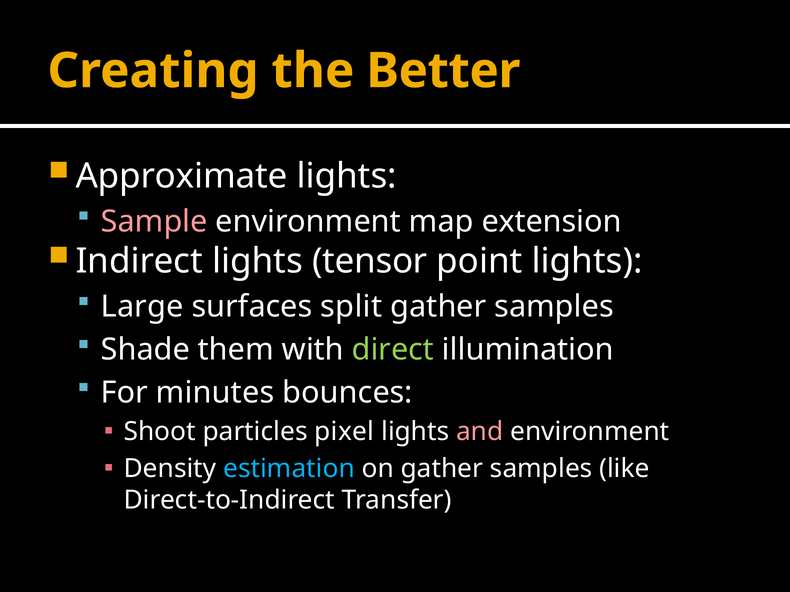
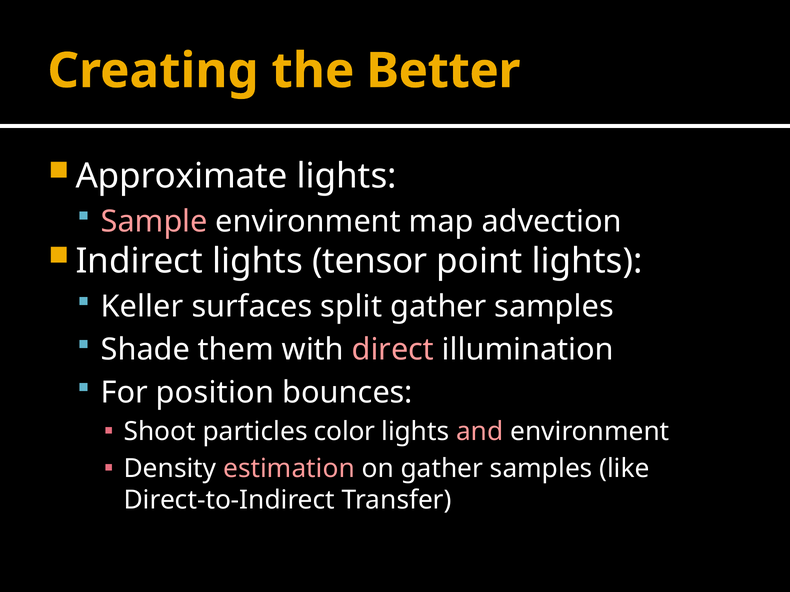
extension: extension -> advection (552, 222)
Large: Large -> Keller (142, 307)
direct colour: light green -> pink (393, 350)
minutes: minutes -> position (215, 393)
pixel: pixel -> color (345, 432)
estimation colour: light blue -> pink (289, 469)
